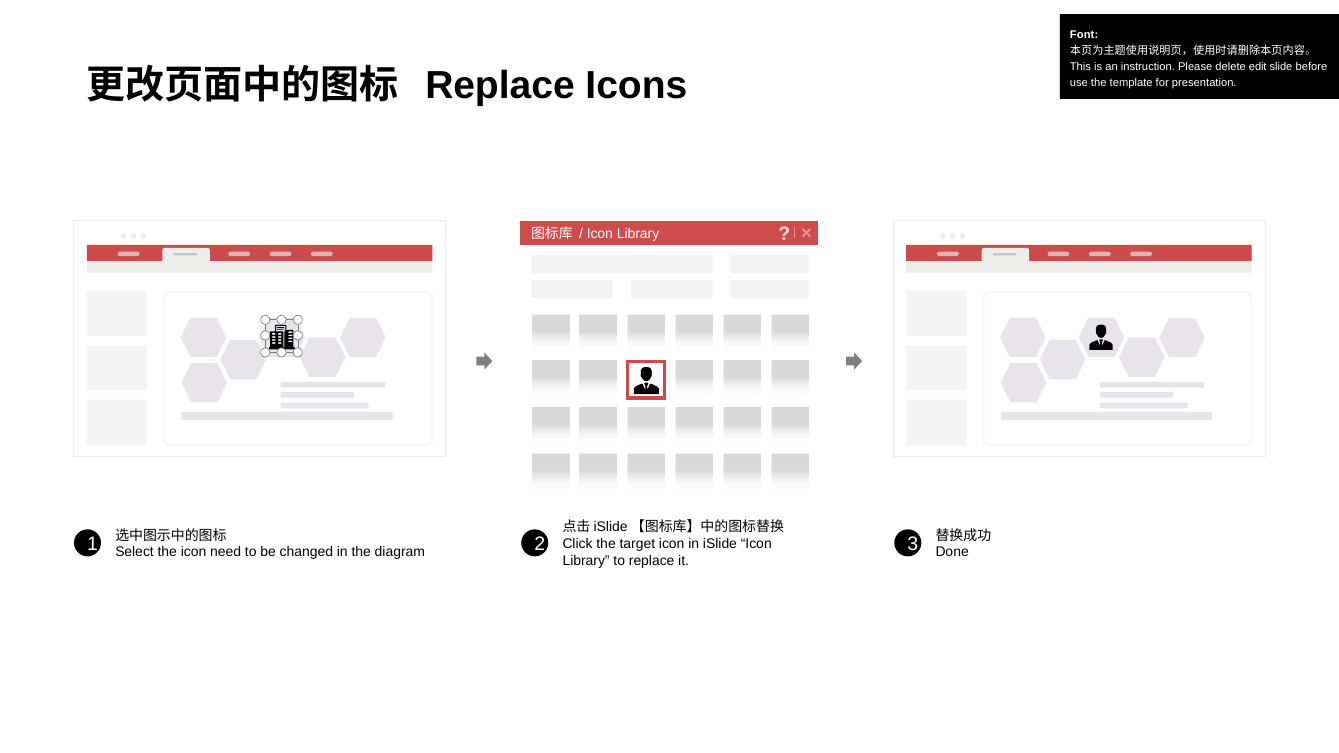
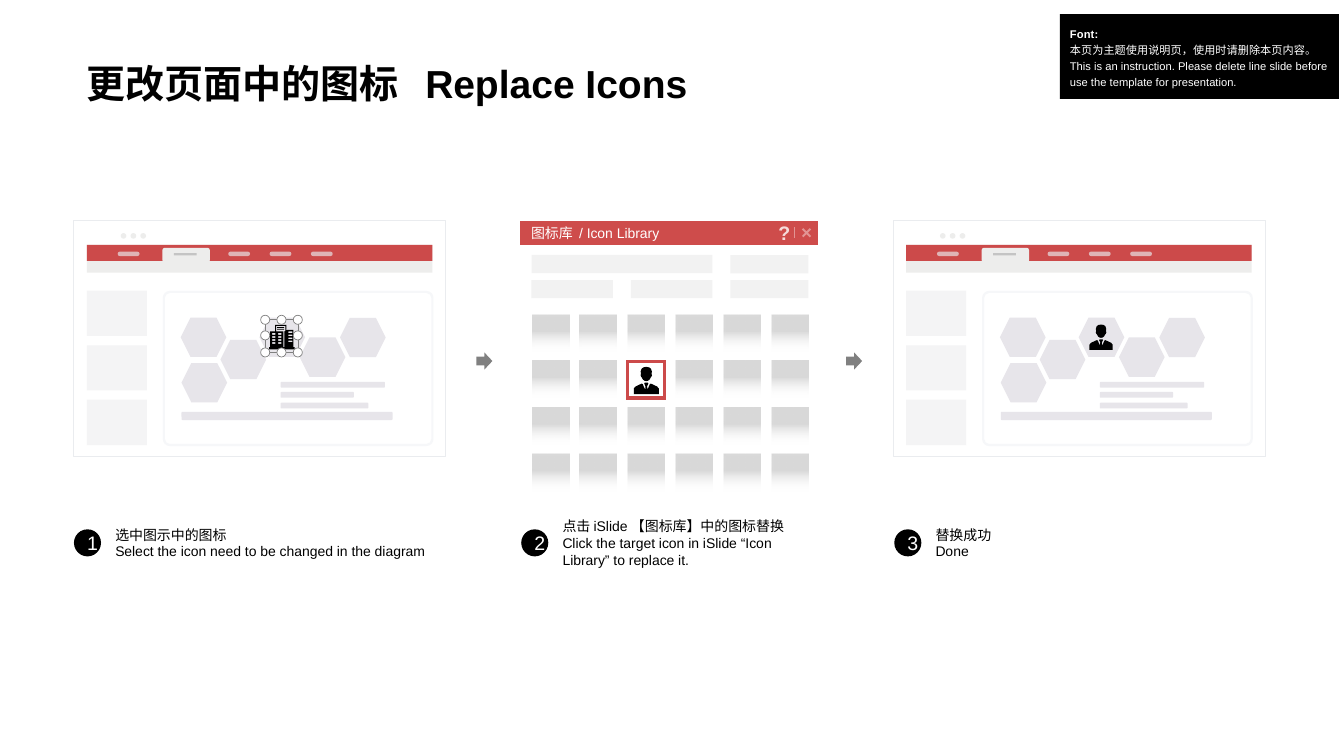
edit: edit -> line (1258, 67)
